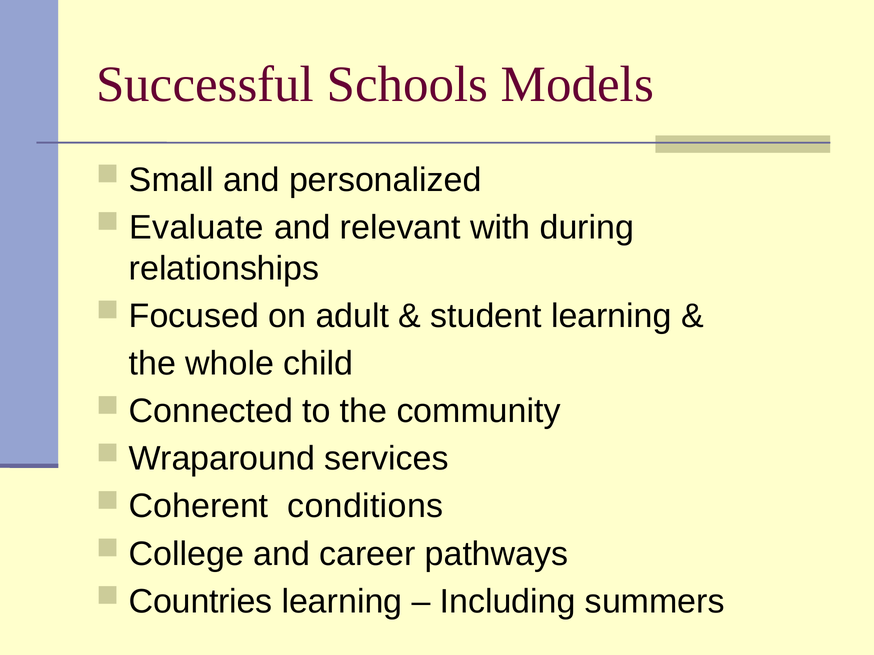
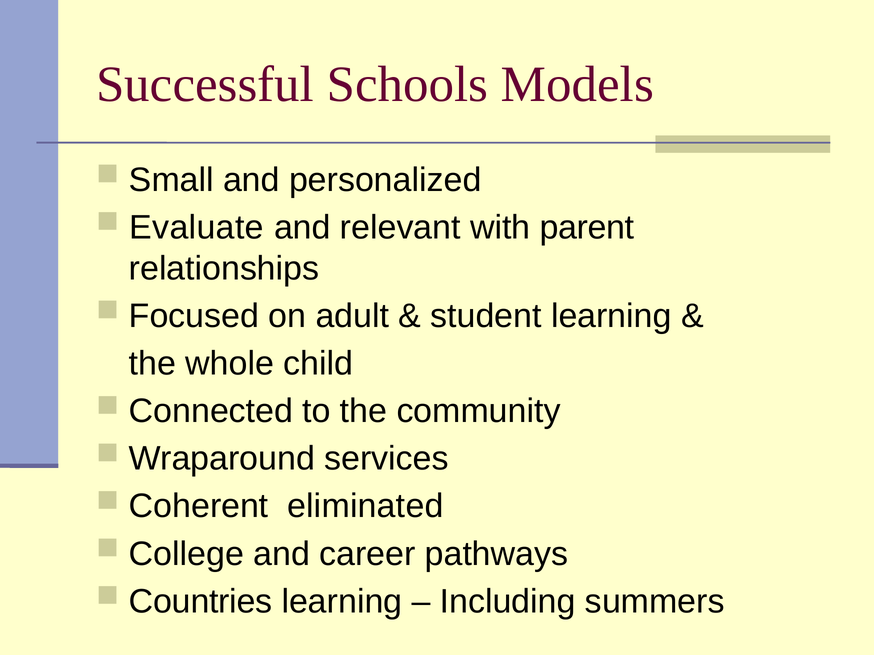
during: during -> parent (587, 228)
conditions: conditions -> eliminated (365, 507)
